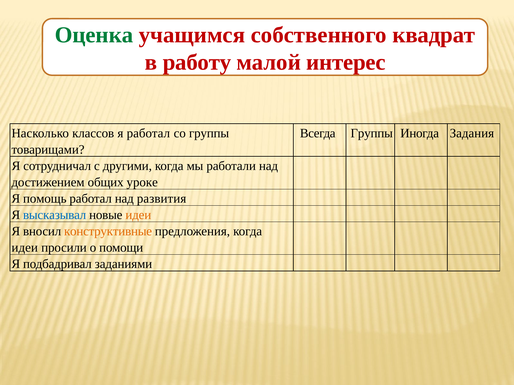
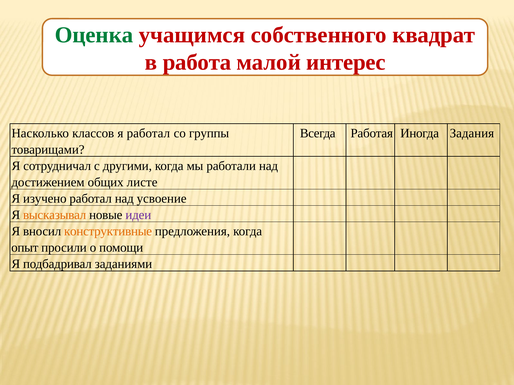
работу: работу -> работа (197, 62)
Всегда Группы: Группы -> Работая (372, 133)
уроке: уроке -> листе (142, 182)
помощь: помощь -> изучено (45, 199)
развития: развития -> усвоение (162, 199)
высказывал colour: blue -> orange (55, 215)
идеи colour: orange -> purple (138, 215)
идеи: идеи -> опыт (25, 248)
